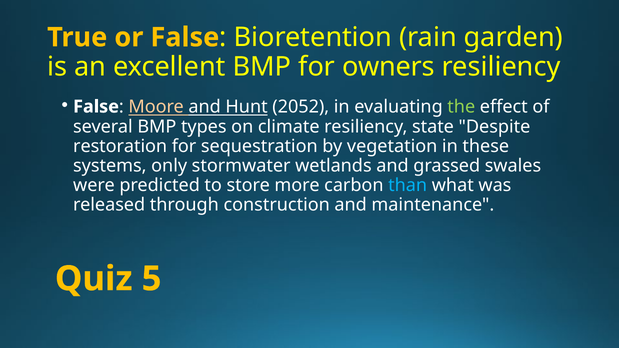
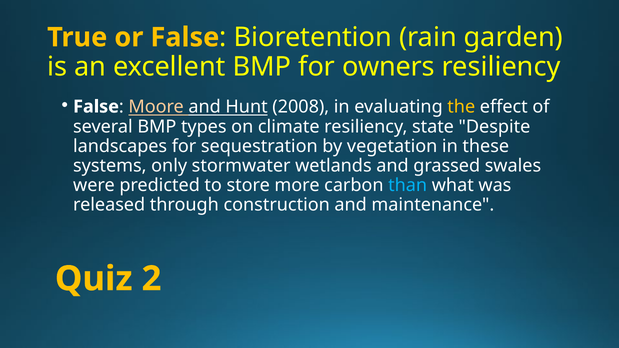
2052: 2052 -> 2008 (301, 107)
the colour: light green -> yellow (461, 107)
restoration: restoration -> landscapes (120, 146)
5: 5 -> 2 (152, 279)
